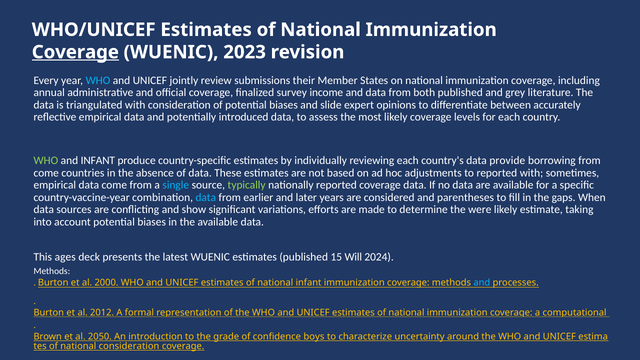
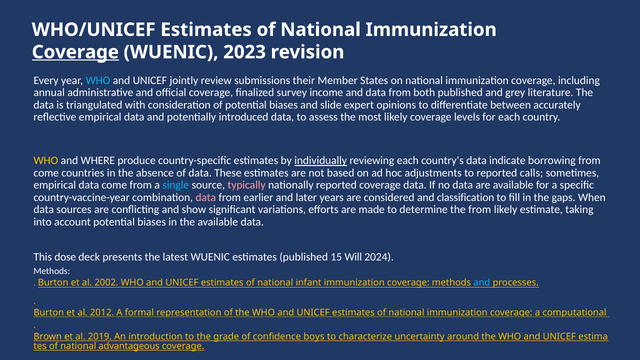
WHO colour: light green -> yellow (46, 161)
and INFANT: INFANT -> WHERE (98, 161)
individually underline: none -> present (321, 161)
provide: provide -> indicate (507, 161)
reported with: with -> calls (531, 173)
typically colour: light green -> pink (247, 185)
data colour: light blue -> pink (206, 197)
parentheses: parentheses -> classification (466, 197)
the were: were -> from (480, 210)
ages: ages -> dose (65, 257)
2000: 2000 -> 2002 (106, 283)
2050: 2050 -> 2019 (100, 337)
national consideration: consideration -> advantageous (129, 346)
